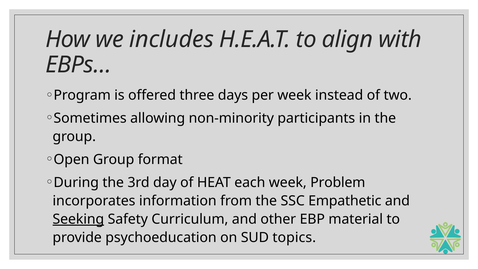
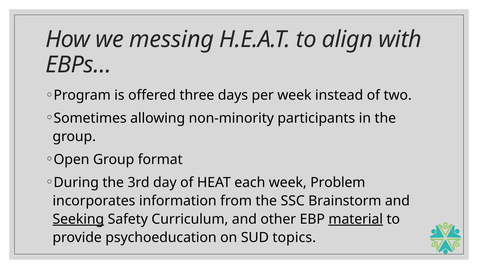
includes: includes -> messing (172, 39)
Empathetic: Empathetic -> Brainstorm (345, 201)
material underline: none -> present (356, 219)
